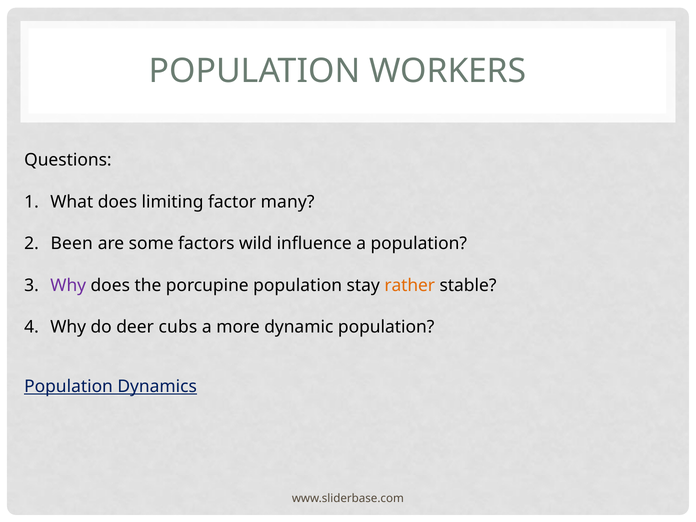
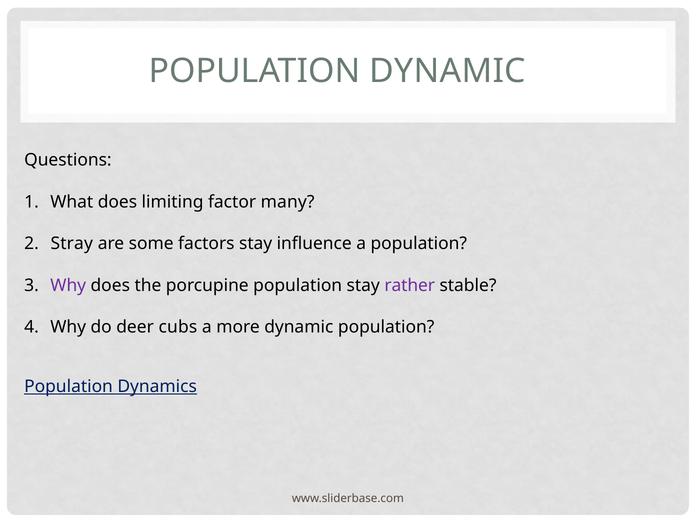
POPULATION WORKERS: WORKERS -> DYNAMIC (447, 71)
Been: Been -> Stray (72, 244)
factors wild: wild -> stay (256, 244)
rather colour: orange -> purple (410, 285)
